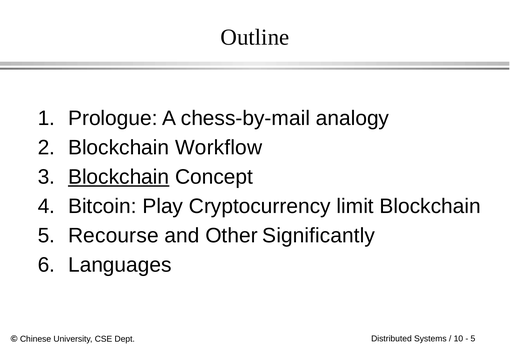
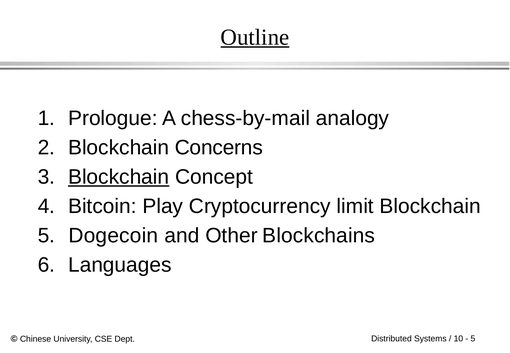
Outline underline: none -> present (255, 37)
Workflow: Workflow -> Concerns (219, 148)
Recourse: Recourse -> Dogecoin (113, 236)
Significantly: Significantly -> Blockchains (319, 236)
